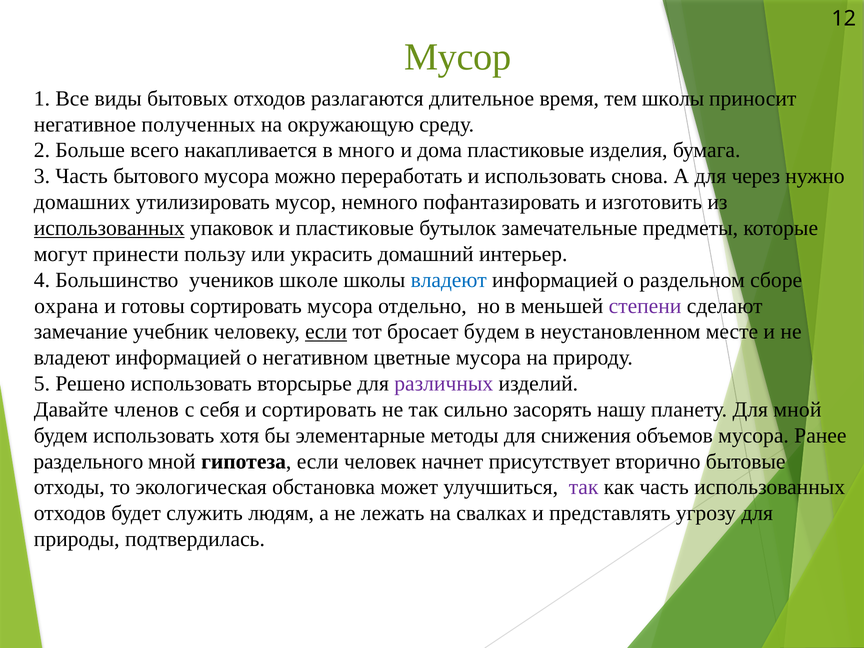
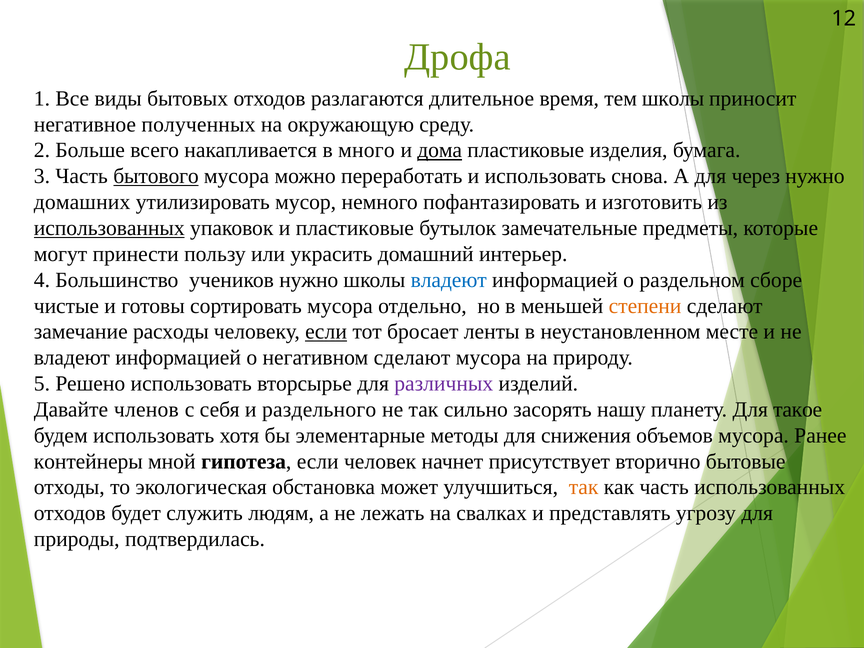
Мусор: Мусор -> Дрофа (457, 57)
дома underline: none -> present (440, 150)
бытового underline: none -> present (156, 176)
учеников школе: школе -> нужно (309, 280)
охрана: охрана -> чистые (66, 306)
степени colour: purple -> orange (645, 306)
учебник: учебник -> расходы (171, 332)
бросает будем: будем -> ленты (492, 332)
негативном цветные: цветные -> сделают (412, 358)
и сортировать: сортировать -> раздельного (319, 410)
Для мной: мной -> такое (798, 410)
раздельного: раздельного -> контейнеры (88, 461)
так colour: purple -> orange (584, 487)
